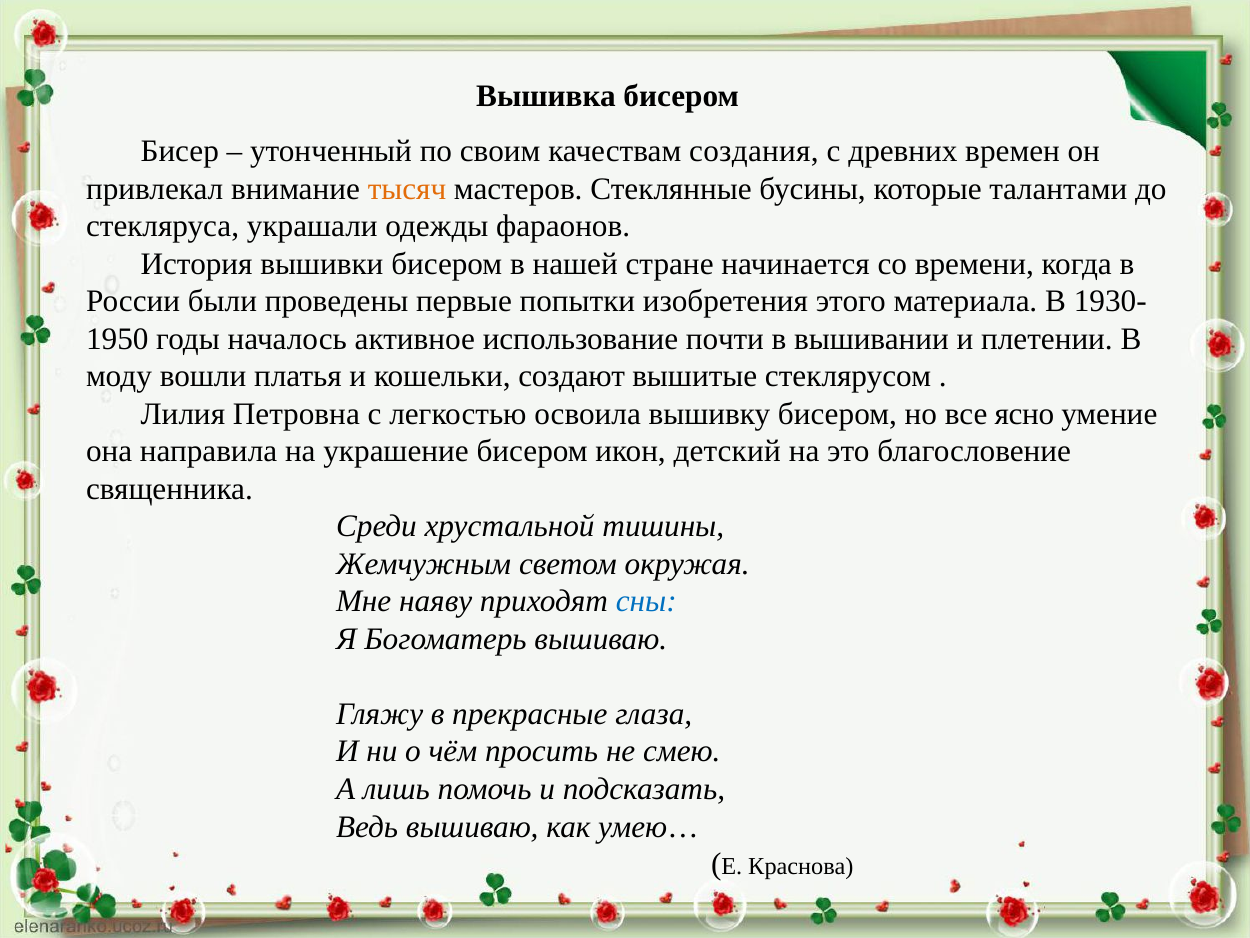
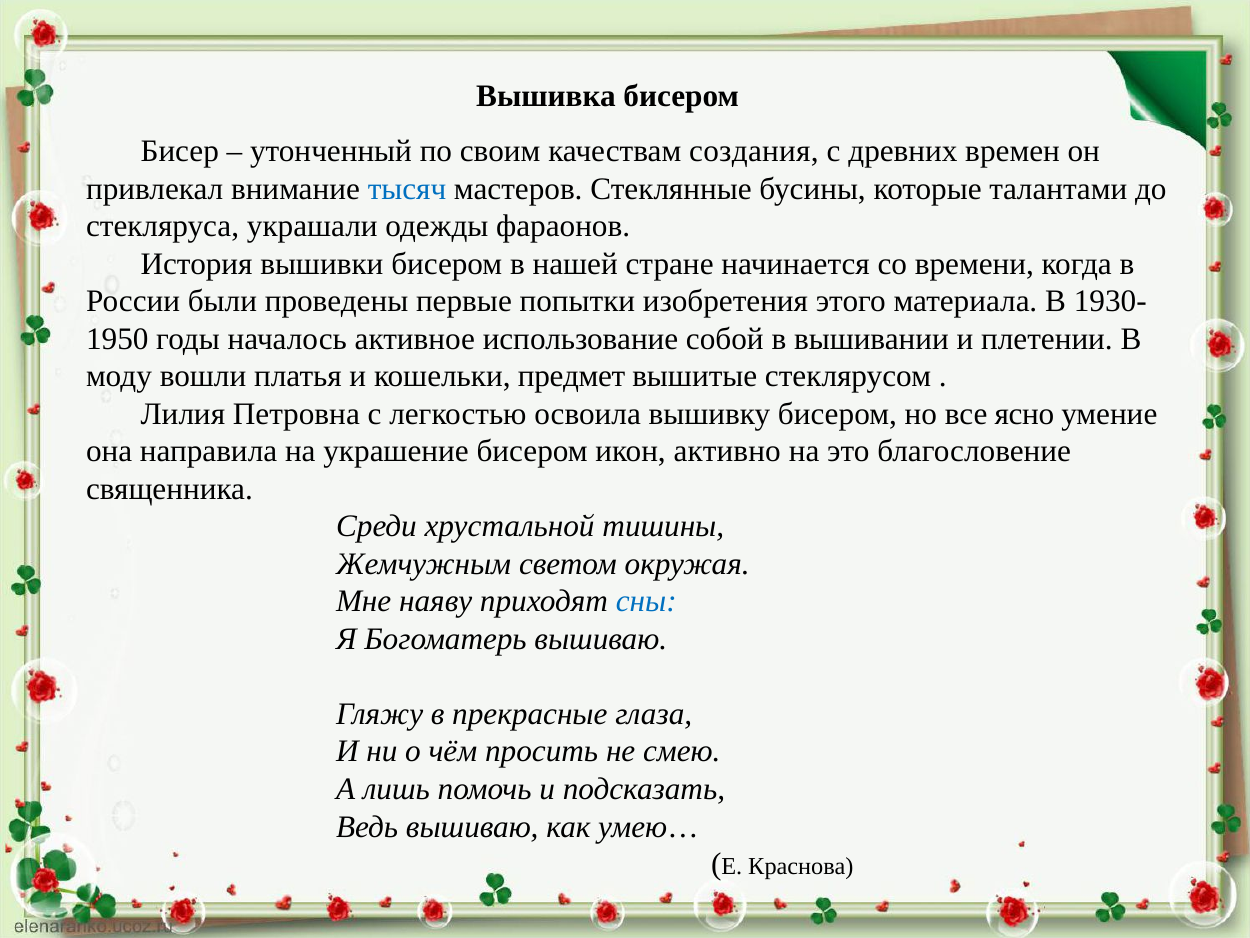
тысяч colour: orange -> blue (407, 189)
почти: почти -> собой (725, 339)
создают: создают -> предмет (572, 376)
детский: детский -> активно (727, 451)
